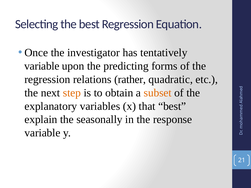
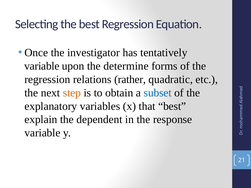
predicting: predicting -> determine (126, 66)
subset colour: orange -> blue (158, 93)
seasonally: seasonally -> dependent (99, 120)
